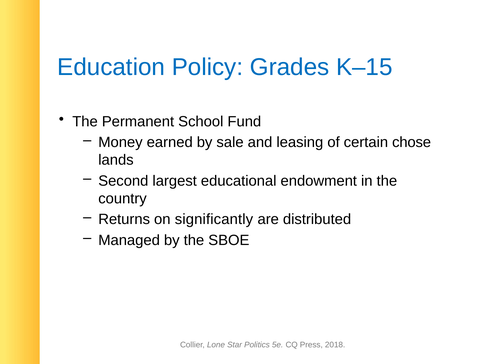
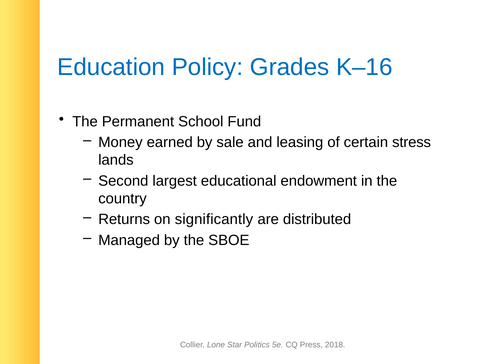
K–15: K–15 -> K–16 (364, 67)
chose: chose -> stress (412, 142)
